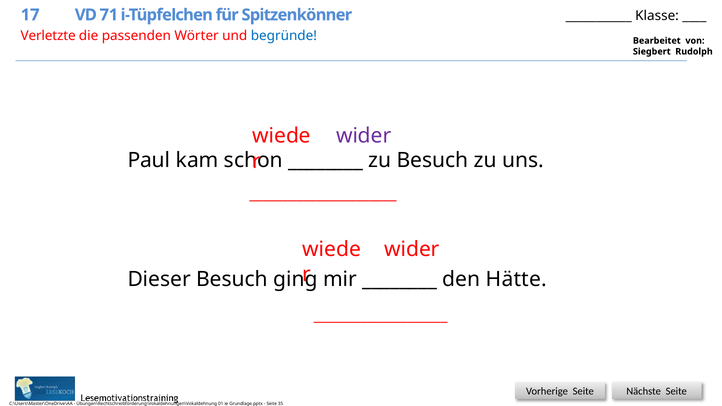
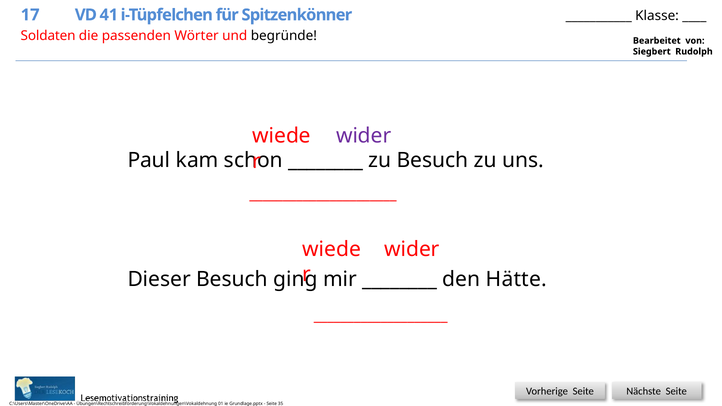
71: 71 -> 41 (109, 15)
Verletzte: Verletzte -> Soldaten (48, 36)
begründe colour: blue -> black (284, 36)
